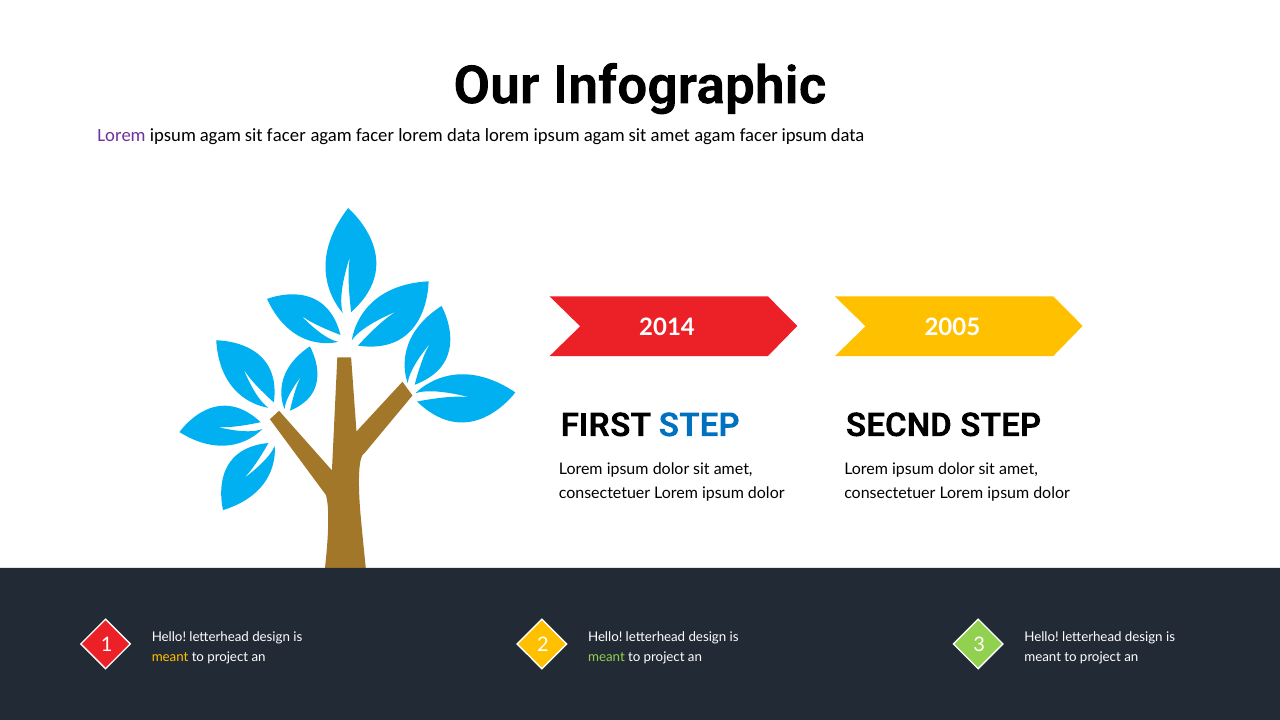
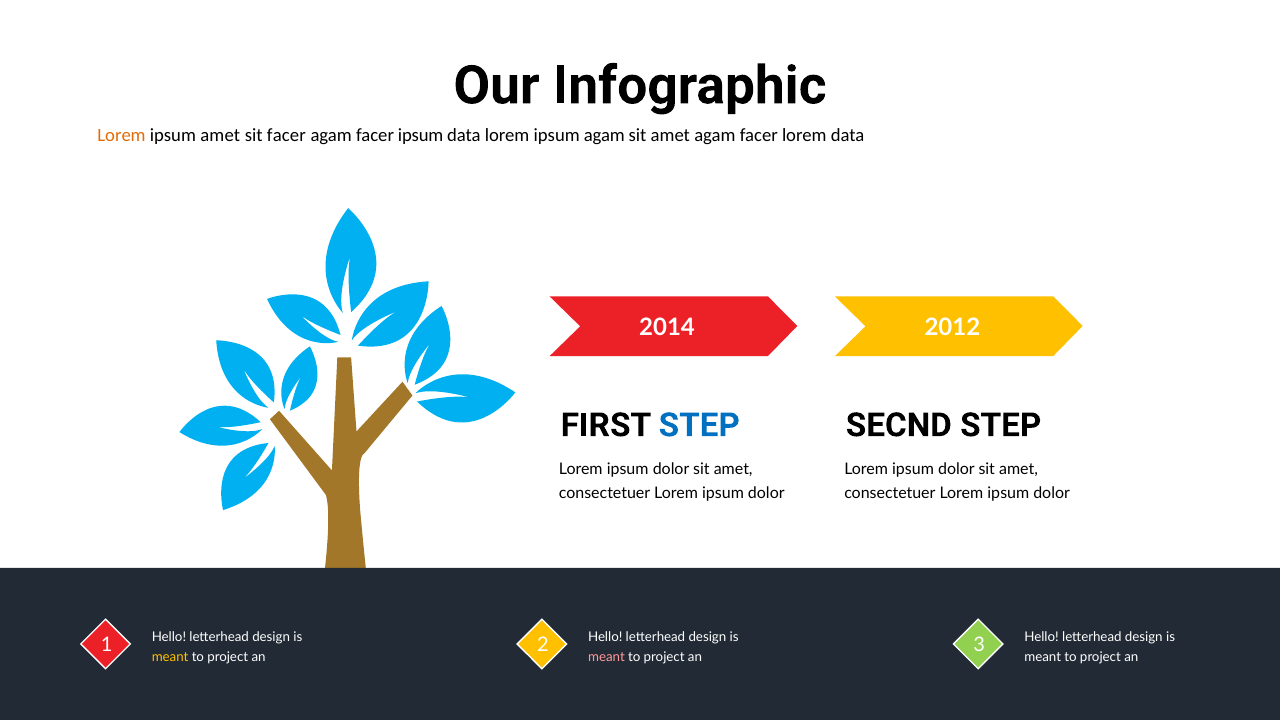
Lorem colour: purple -> orange (122, 136)
agam: agam -> amet (220, 136)
facer lorem: lorem -> ipsum (421, 136)
facer ipsum: ipsum -> lorem (804, 136)
2005: 2005 -> 2012 (952, 328)
meant colour: light green -> pink (606, 657)
